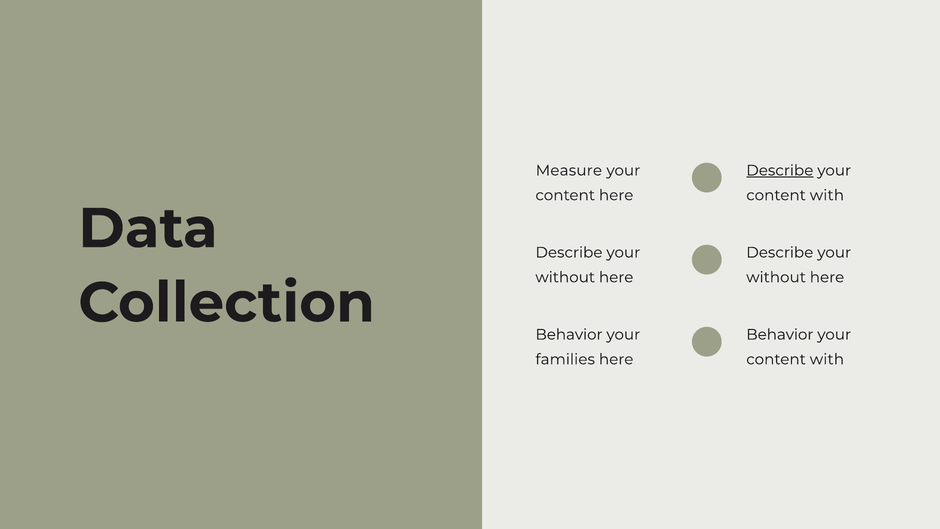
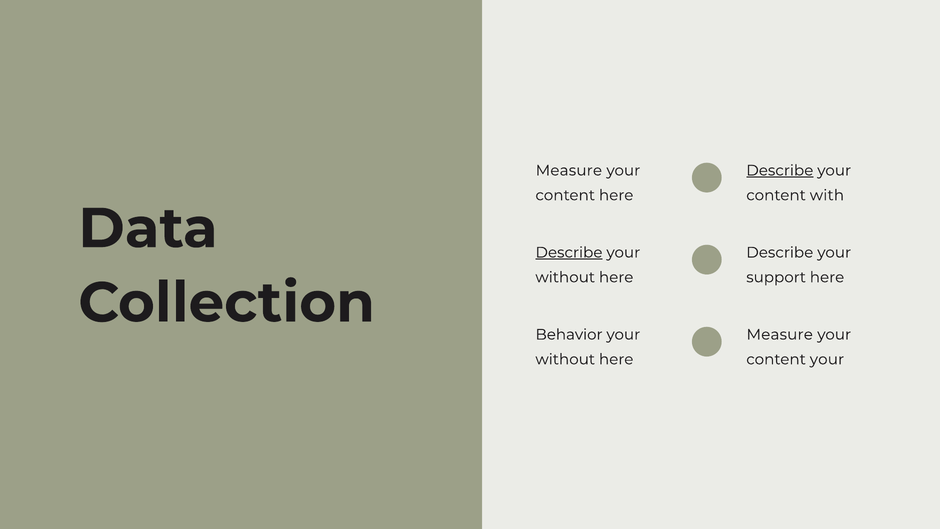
Describe underline: none -> present (569, 252)
without: without -> support (776, 277)
Behavior: Behavior -> Measure (780, 335)
families: families -> without (565, 359)
with: with -> your (827, 359)
